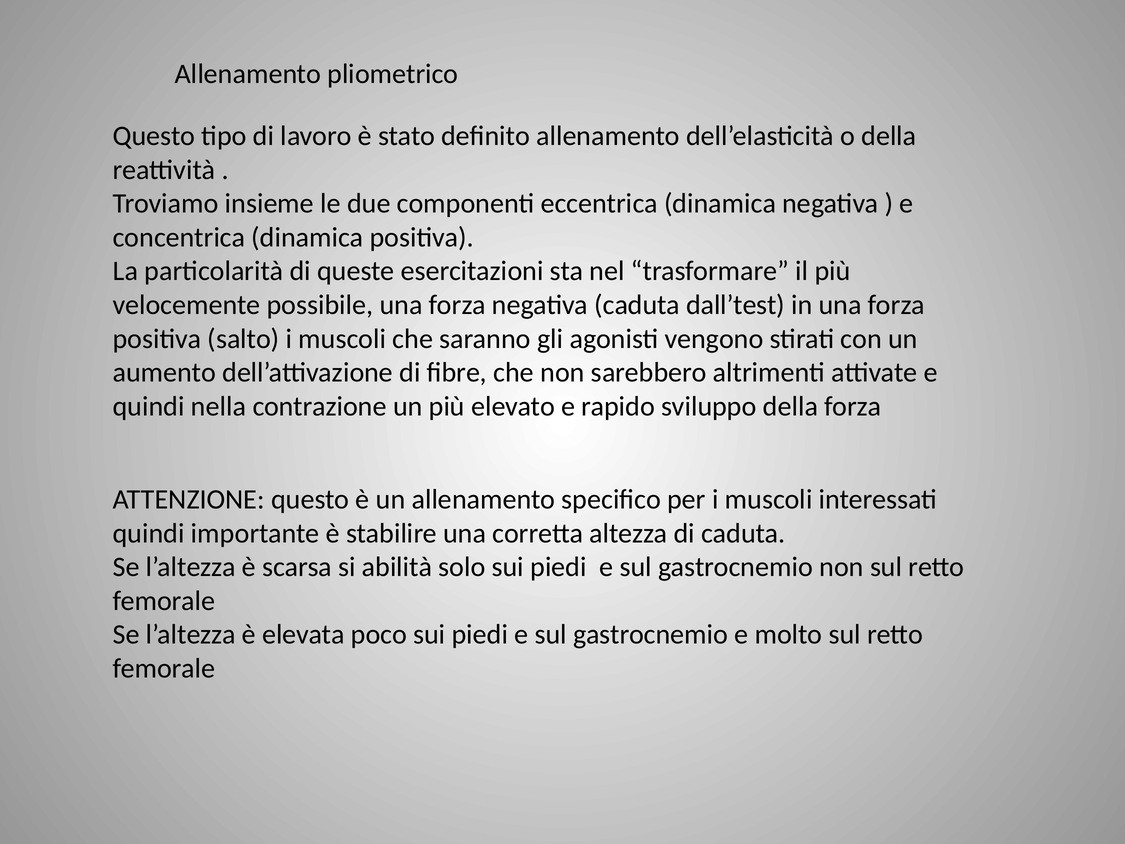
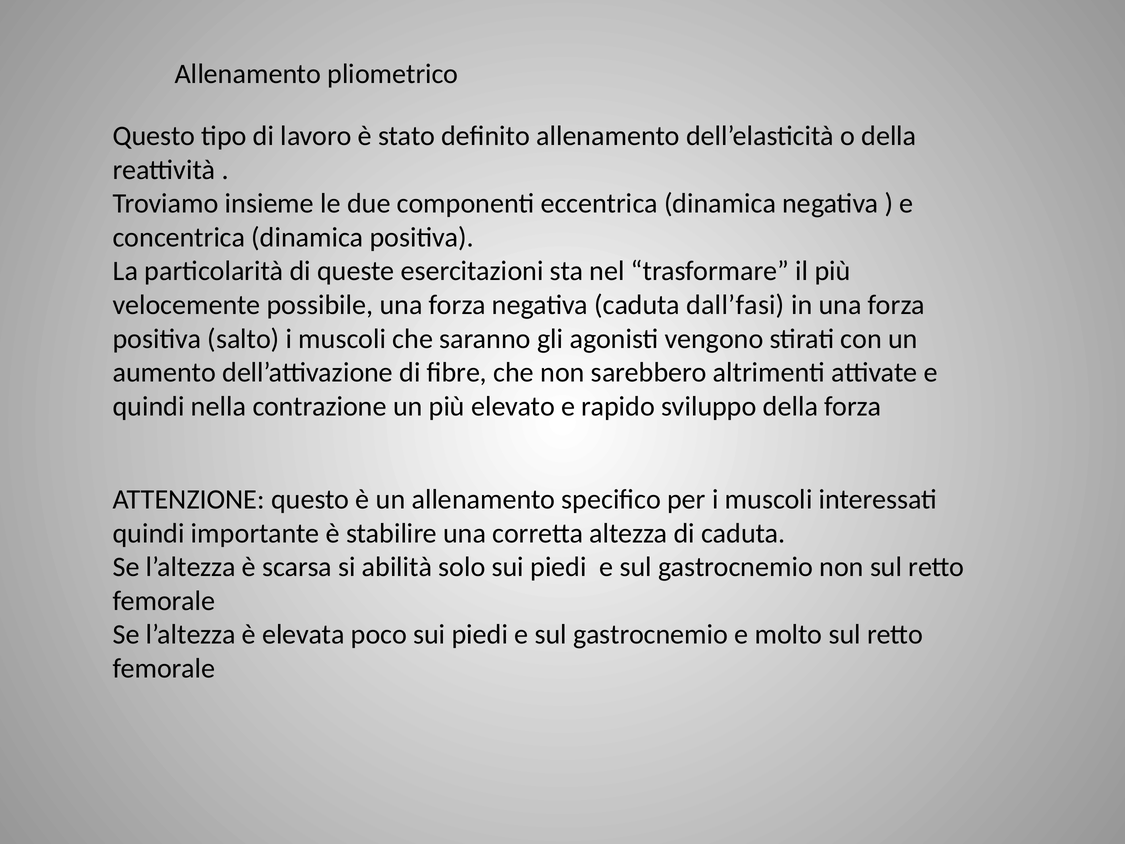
dall’test: dall’test -> dall’fasi (735, 305)
